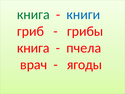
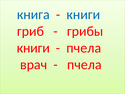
книга colour: green -> blue (33, 15)
книга: книга -> книги (33, 48)
ягоды: ягоды -> пчела (84, 65)
